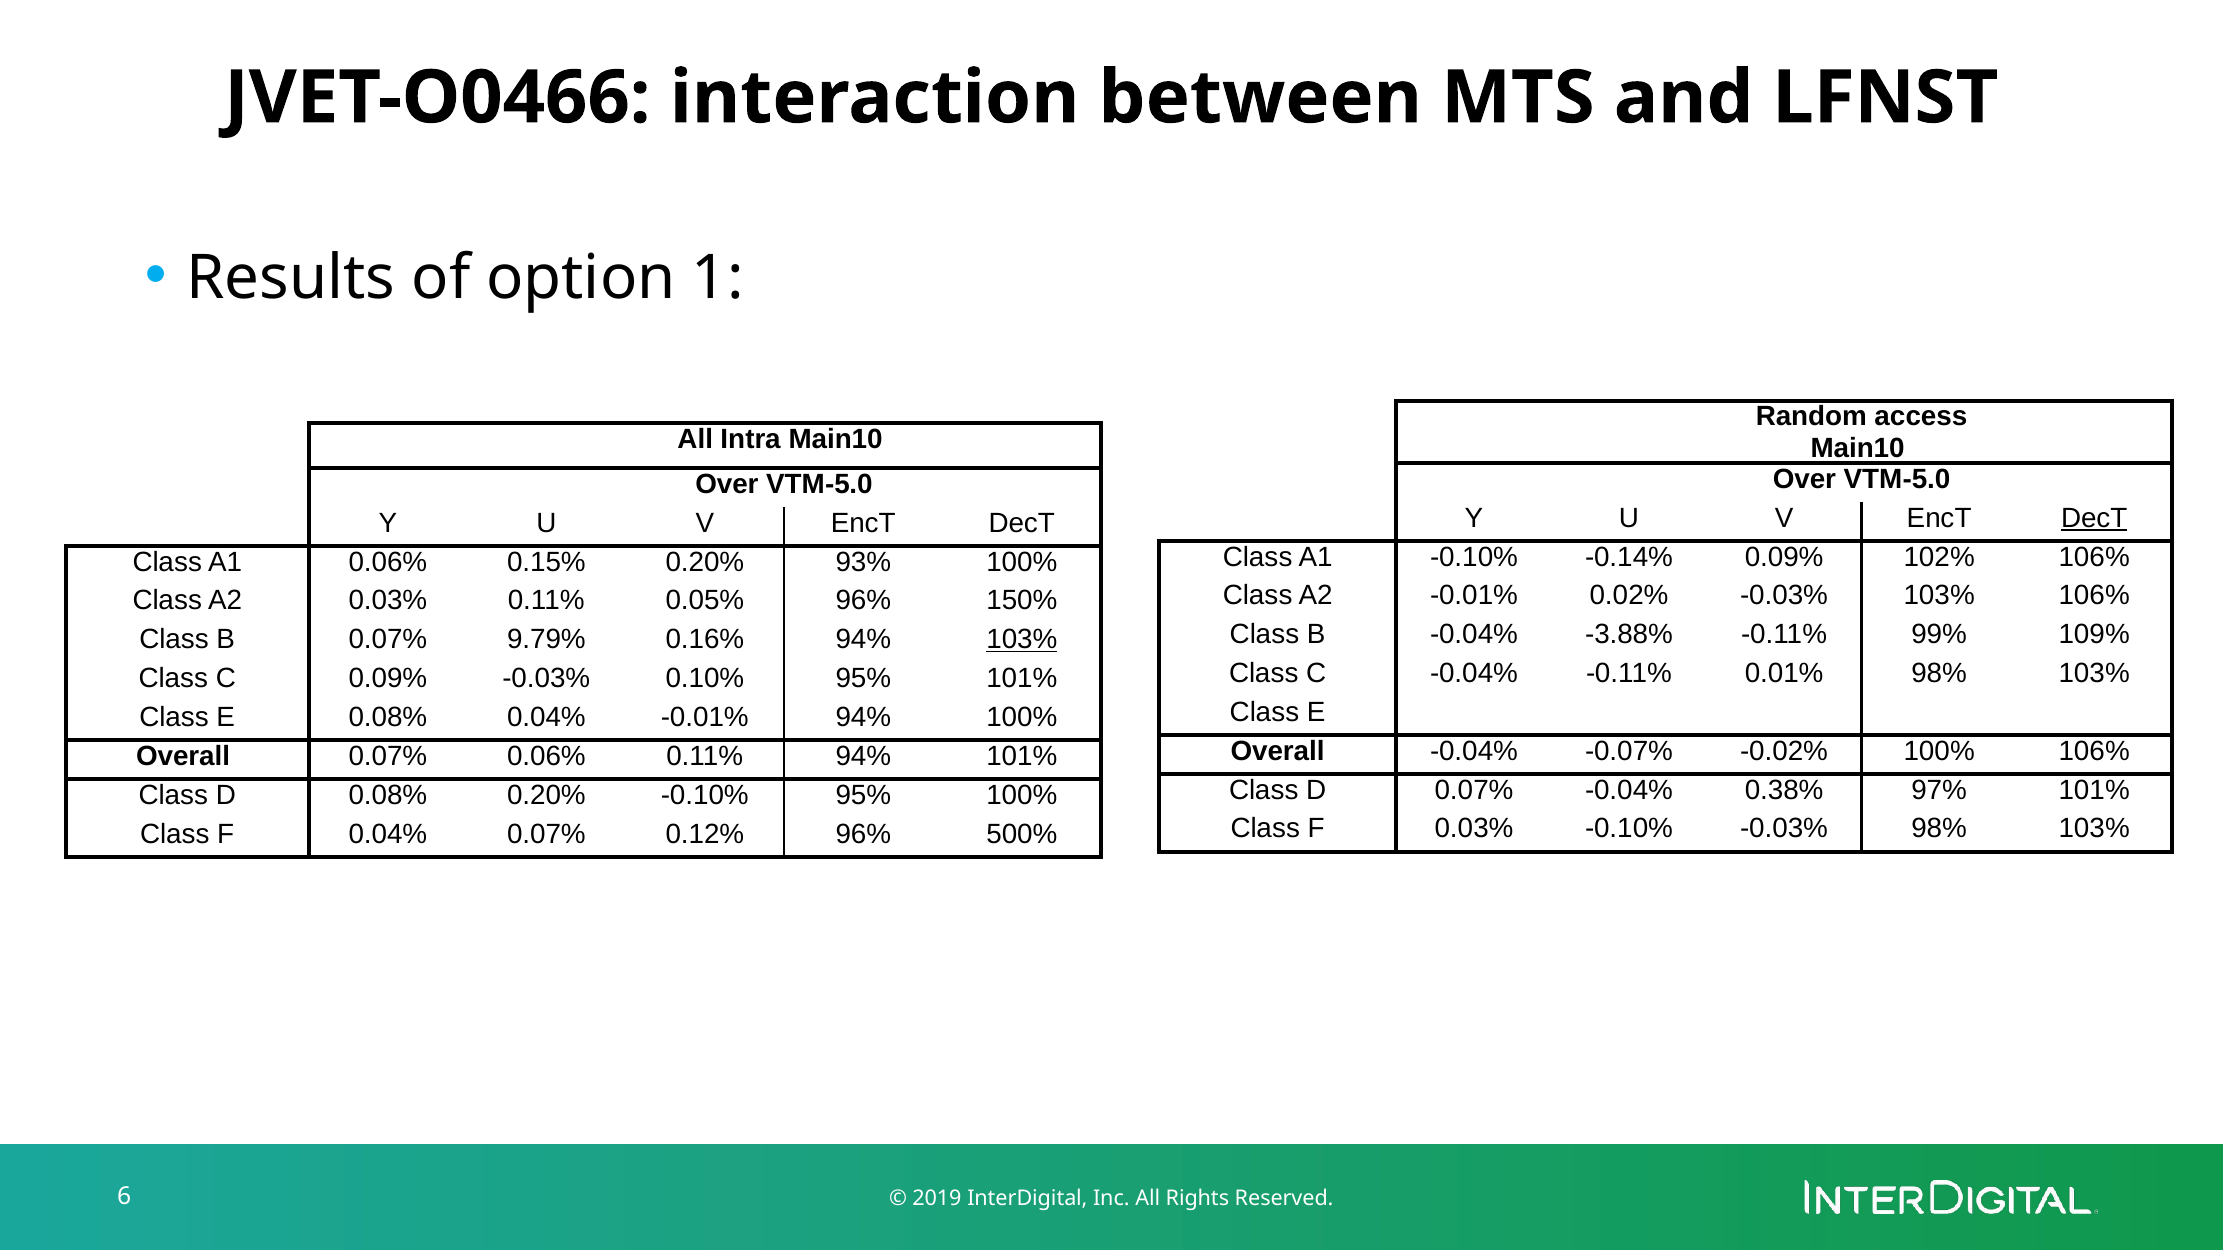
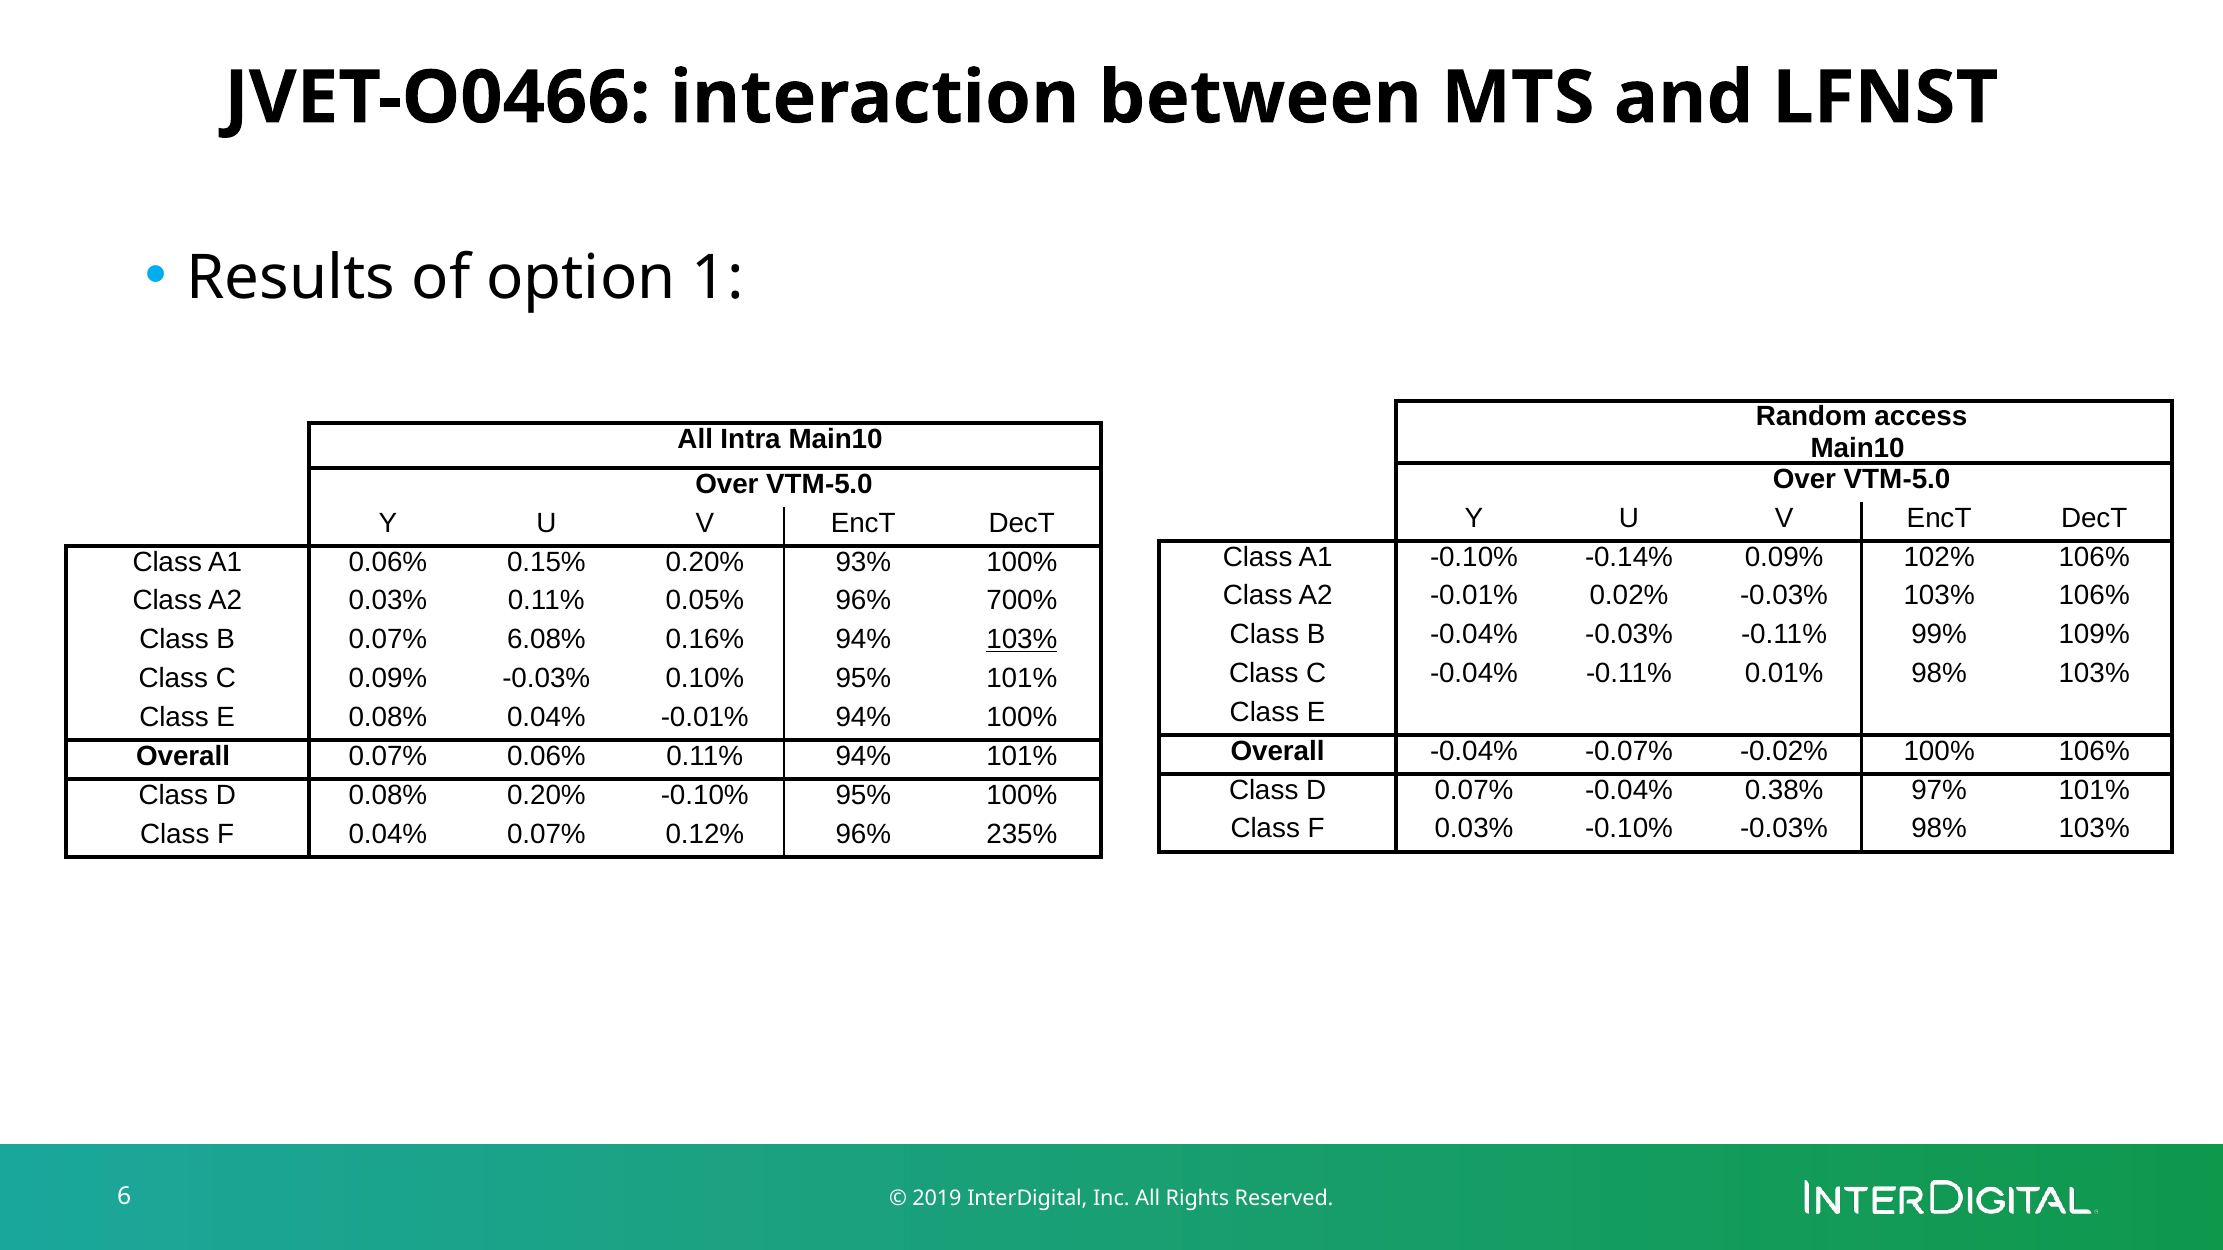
DecT underline: present -> none (2094, 518)
150%: 150% -> 700% (1022, 601)
-0.04% -3.88%: -3.88% -> -0.03% (1629, 635)
9.79%: 9.79% -> 6.08% (546, 640)
500%: 500% -> 235% (1022, 834)
